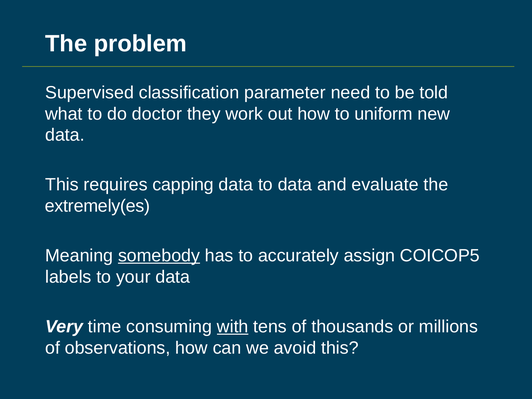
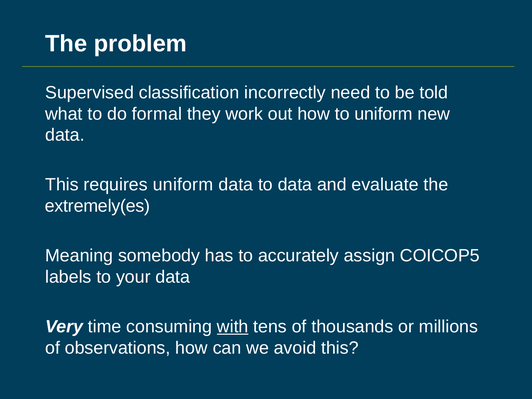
parameter: parameter -> incorrectly (285, 93)
doctor: doctor -> formal (157, 114)
requires capping: capping -> uniform (183, 185)
somebody underline: present -> none (159, 256)
